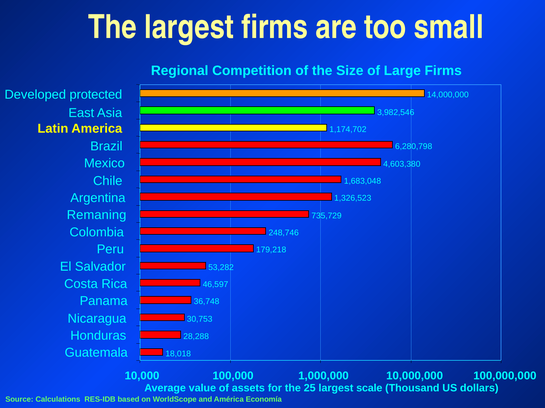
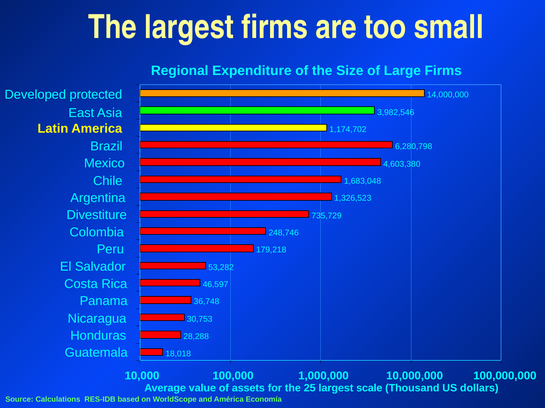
Competition: Competition -> Expenditure (252, 71)
Remaning: Remaning -> Divestiture (97, 215)
